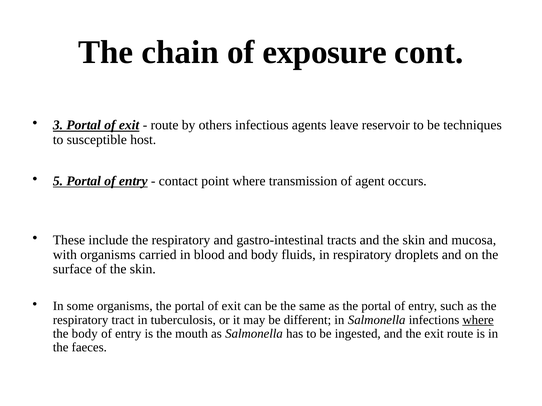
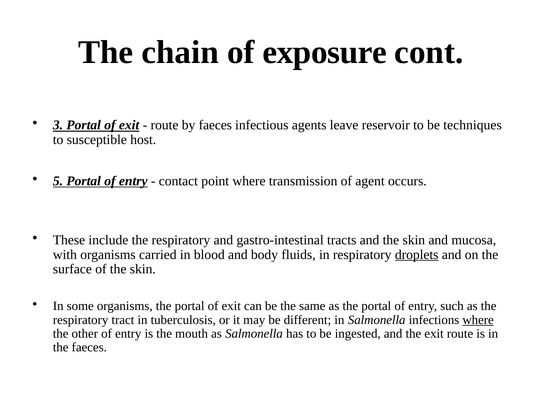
by others: others -> faeces (215, 125)
droplets underline: none -> present (417, 255)
the body: body -> other (85, 334)
